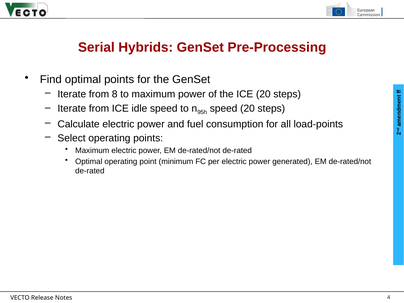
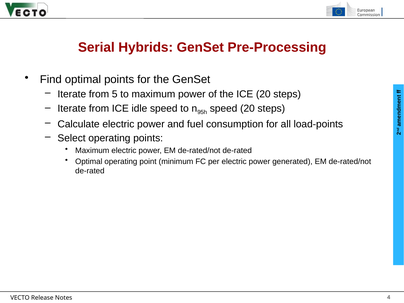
8: 8 -> 5 (115, 94)
